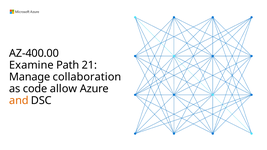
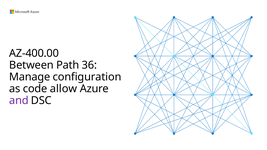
Examine: Examine -> Between (31, 65)
21: 21 -> 36 (89, 65)
collaboration: collaboration -> configuration (87, 77)
and colour: orange -> purple (19, 101)
